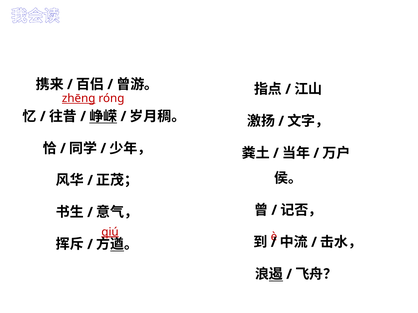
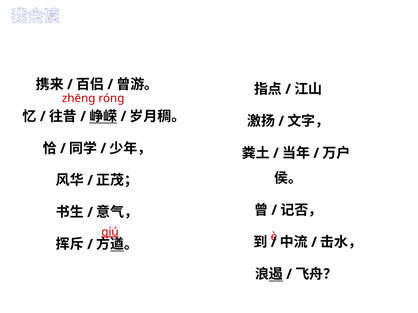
zhēng underline: present -> none (79, 99)
